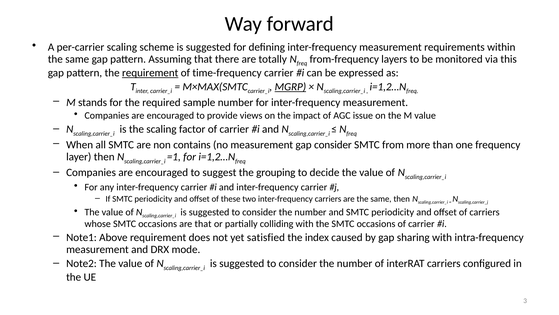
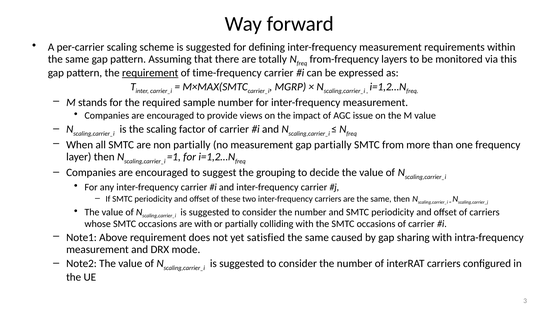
MGRP underline: present -> none (290, 87)
non contains: contains -> partially (192, 145)
gap consider: consider -> partially (333, 145)
are that: that -> with (203, 224)
index: index -> same (317, 237)
